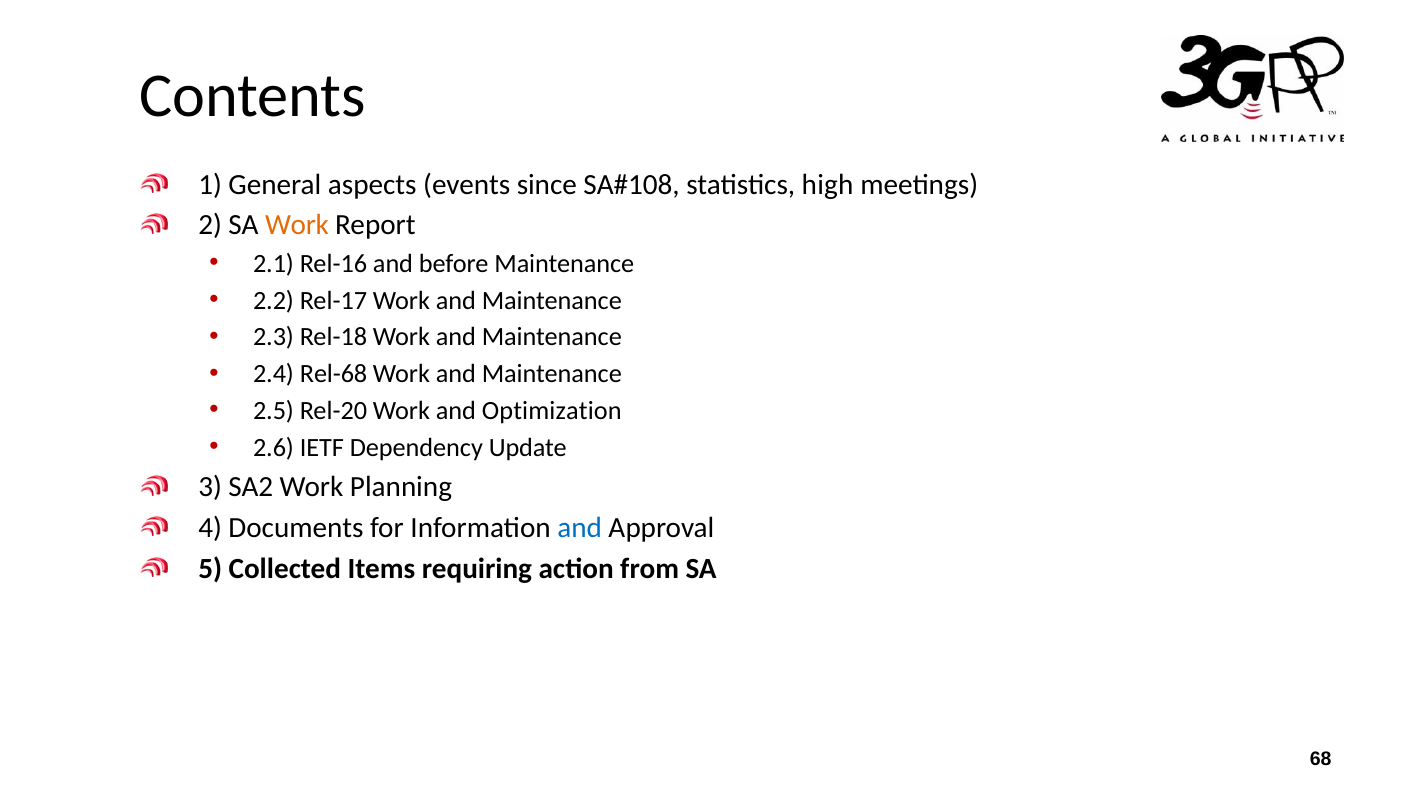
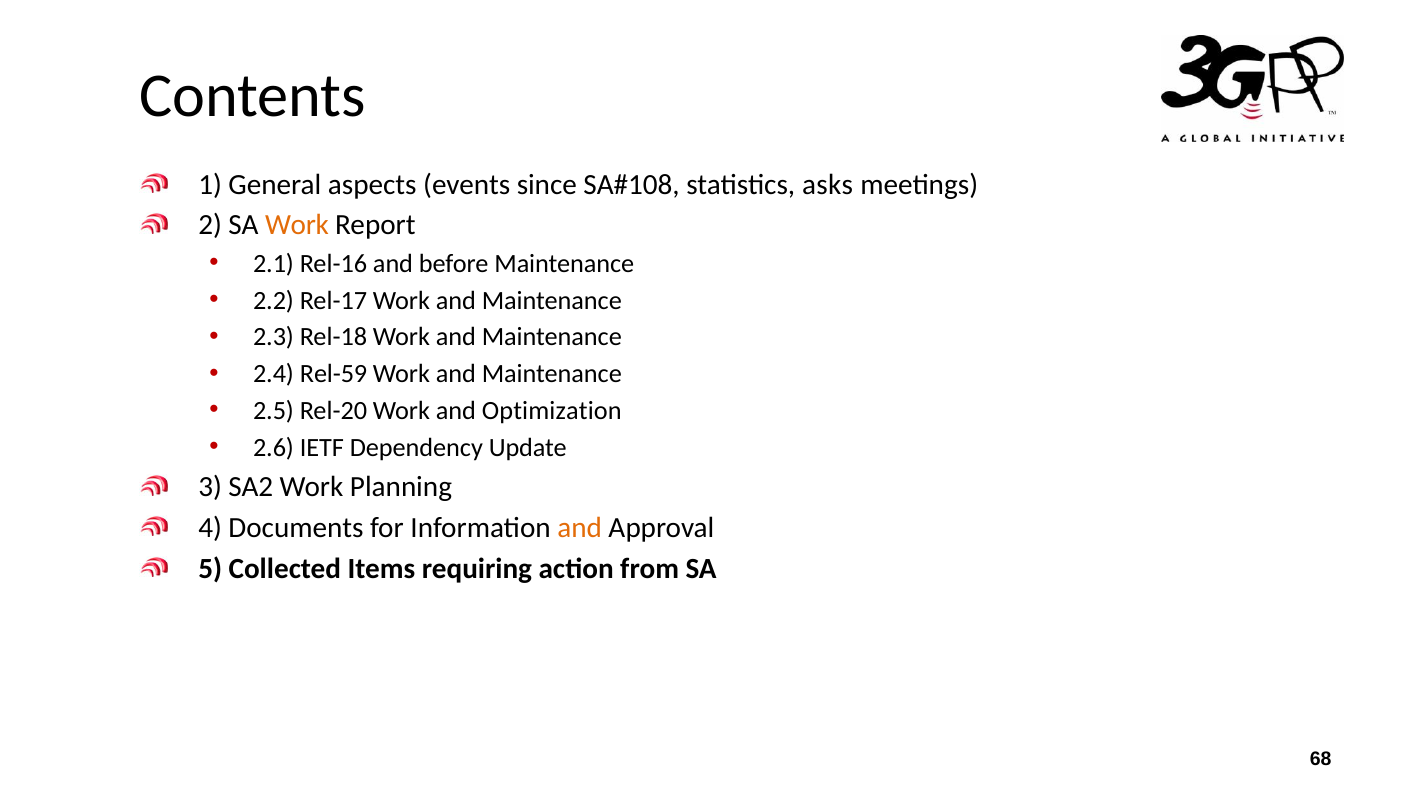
high: high -> asks (828, 184)
Rel-68: Rel-68 -> Rel-59 (334, 374)
and colour: blue -> orange (580, 528)
